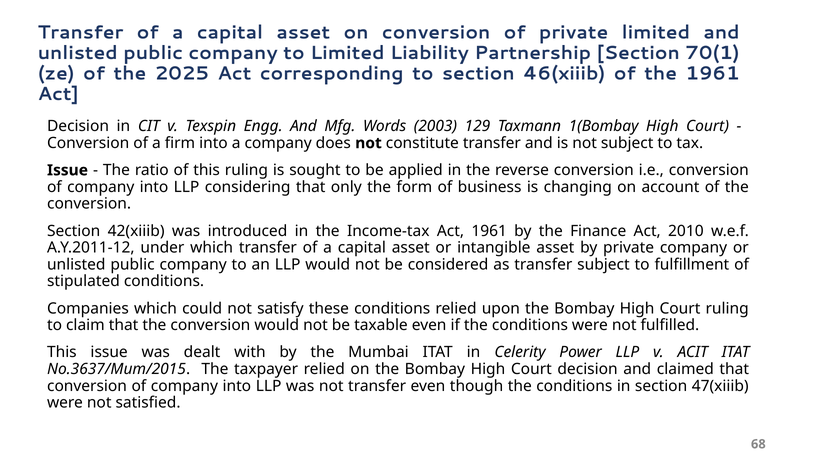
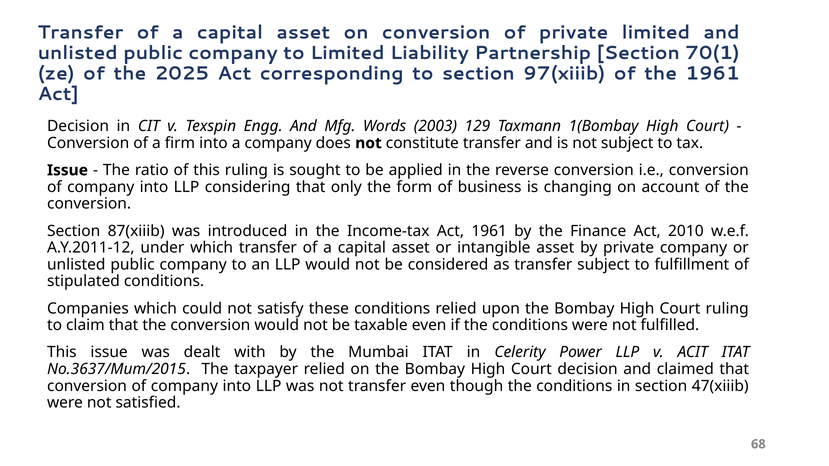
46(xiiib: 46(xiiib -> 97(xiiib (564, 74)
42(xiiib: 42(xiiib -> 87(xiiib (136, 231)
